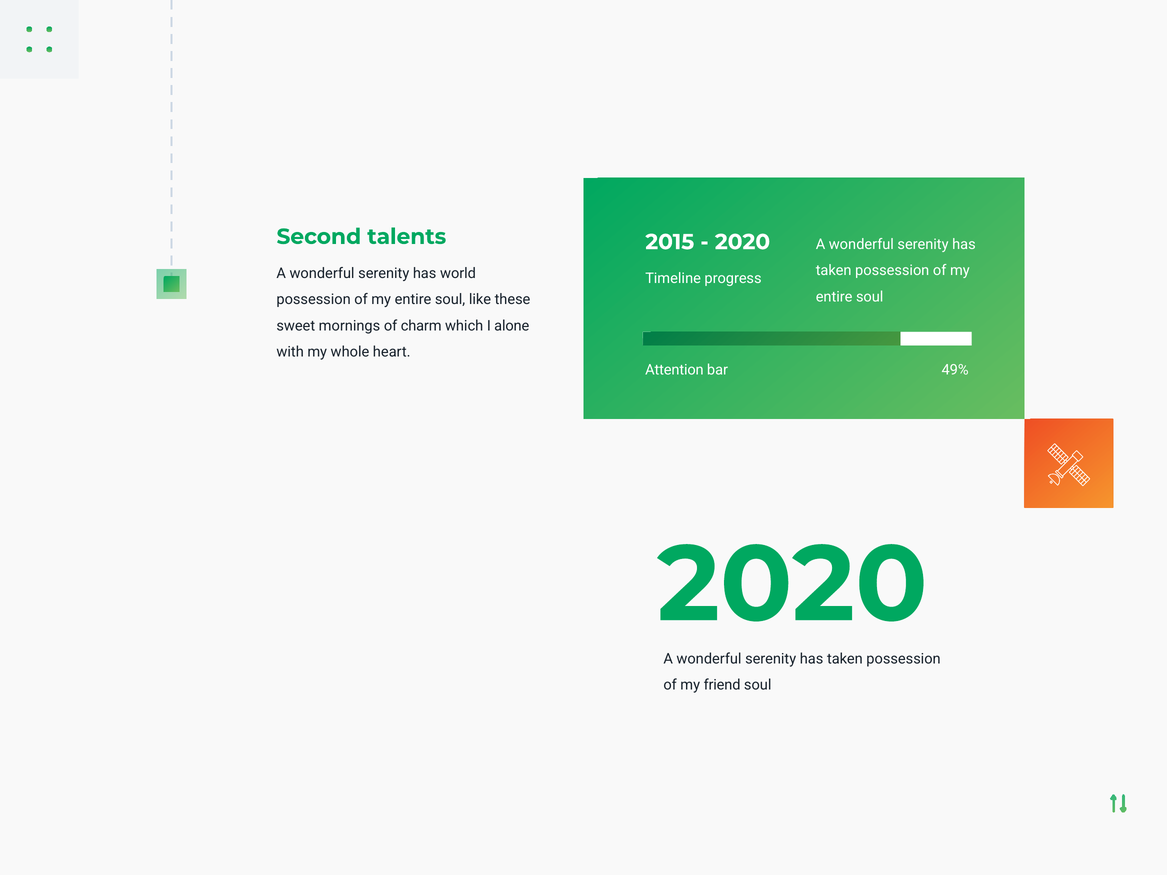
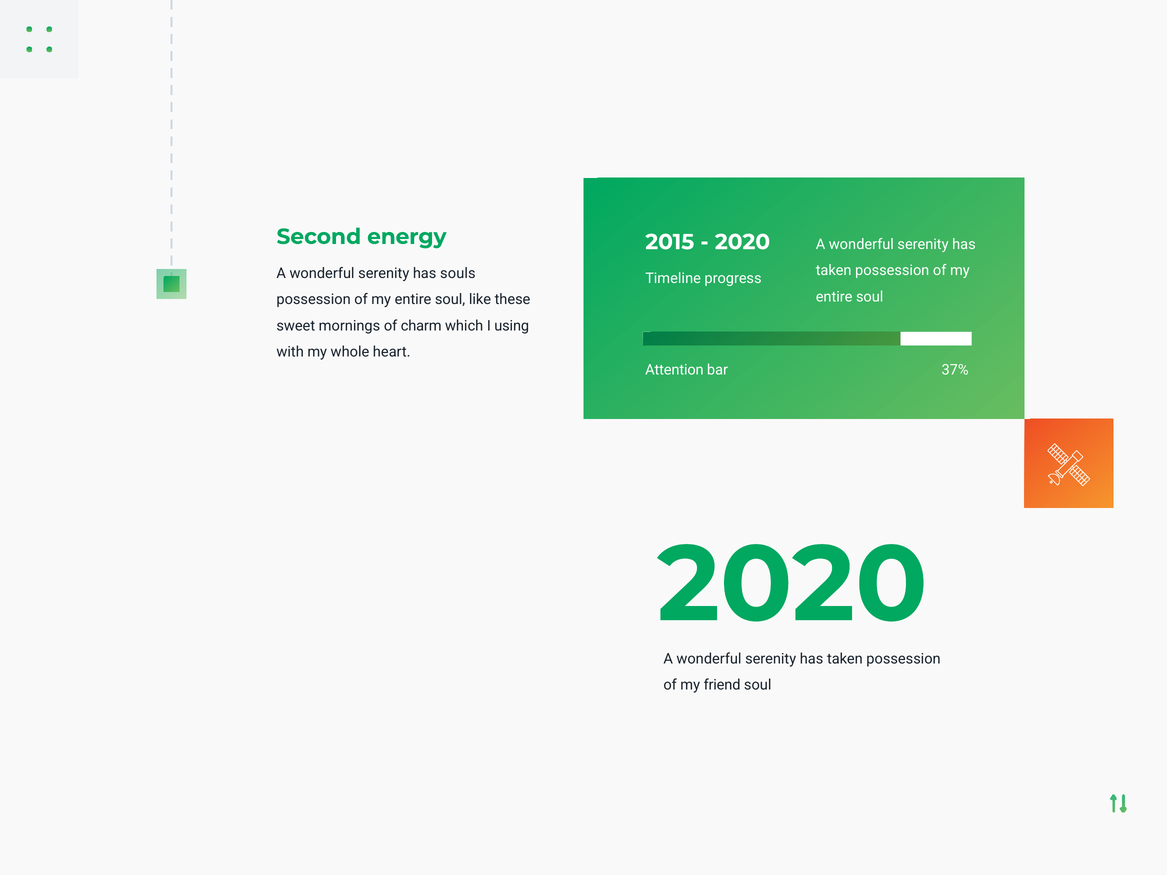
talents: talents -> energy (407, 237)
world: world -> souls (458, 273)
alone: alone -> using (512, 326)
49%: 49% -> 37% (955, 370)
